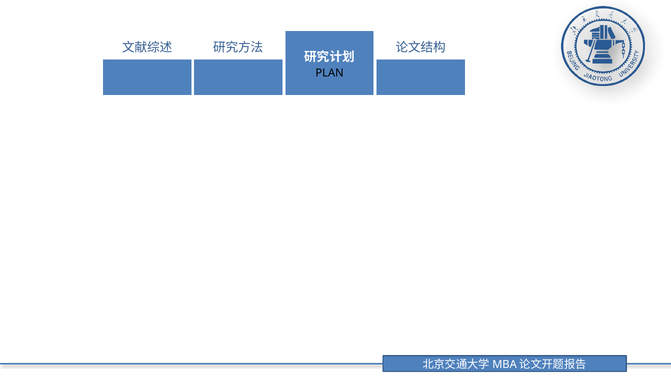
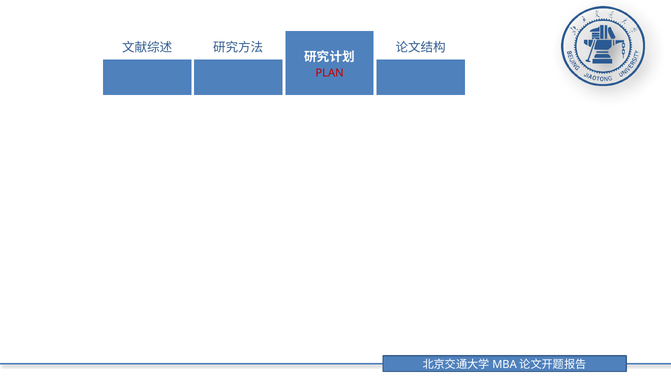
PLAN colour: black -> red (330, 73)
